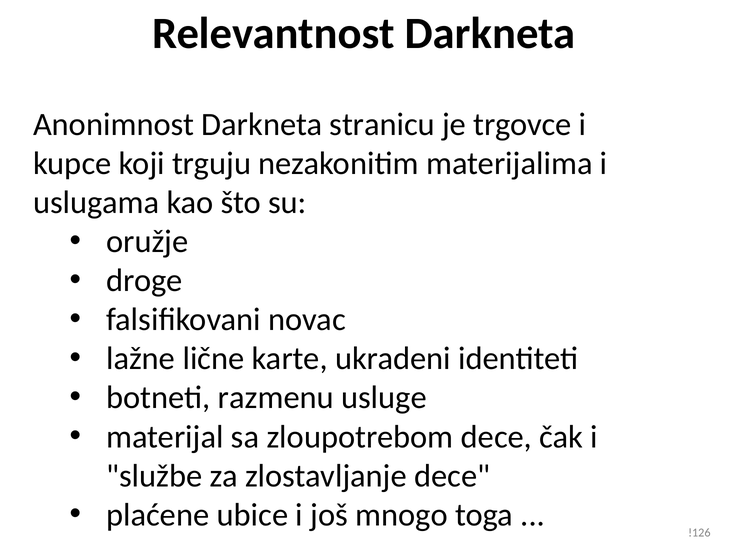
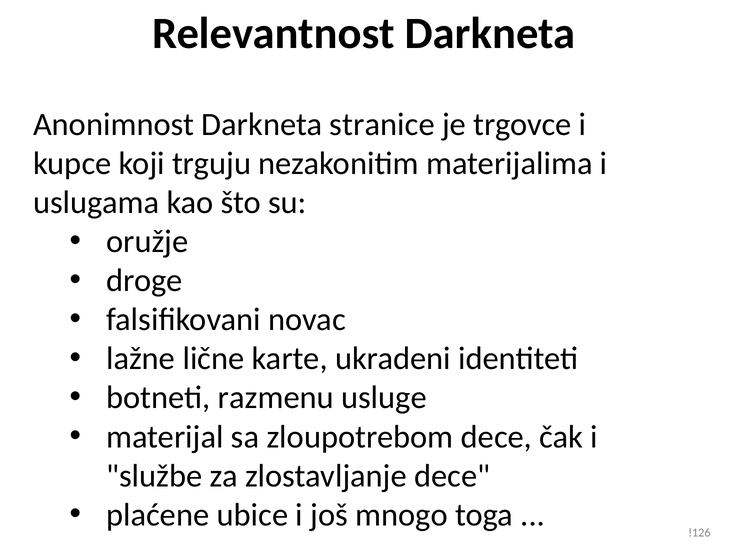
stranicu: stranicu -> stranice (382, 124)
